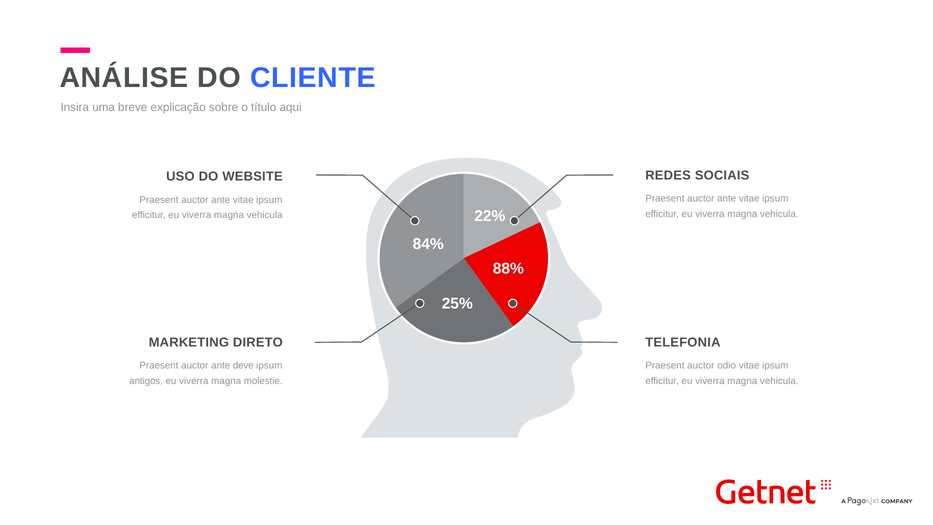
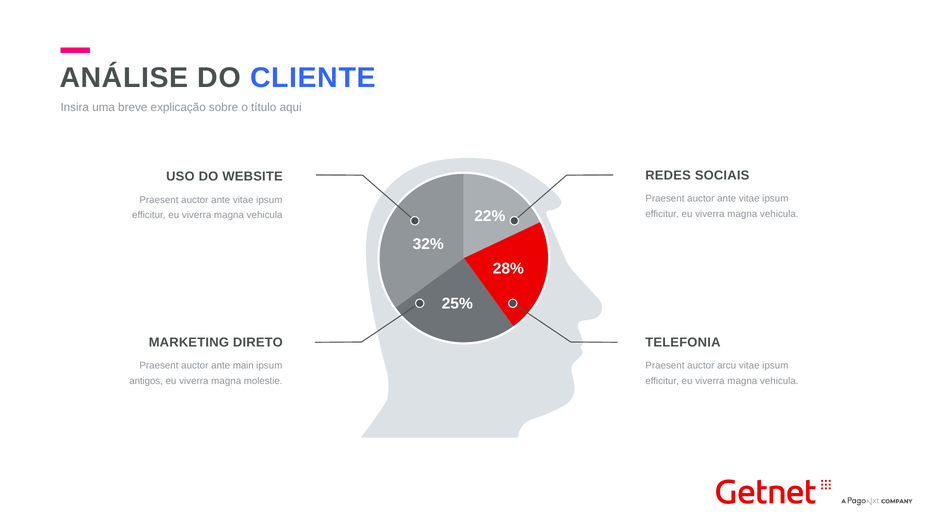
84%: 84% -> 32% (428, 244)
88%: 88% -> 28% (508, 268)
deve: deve -> main (243, 366)
odio: odio -> arcu (727, 366)
